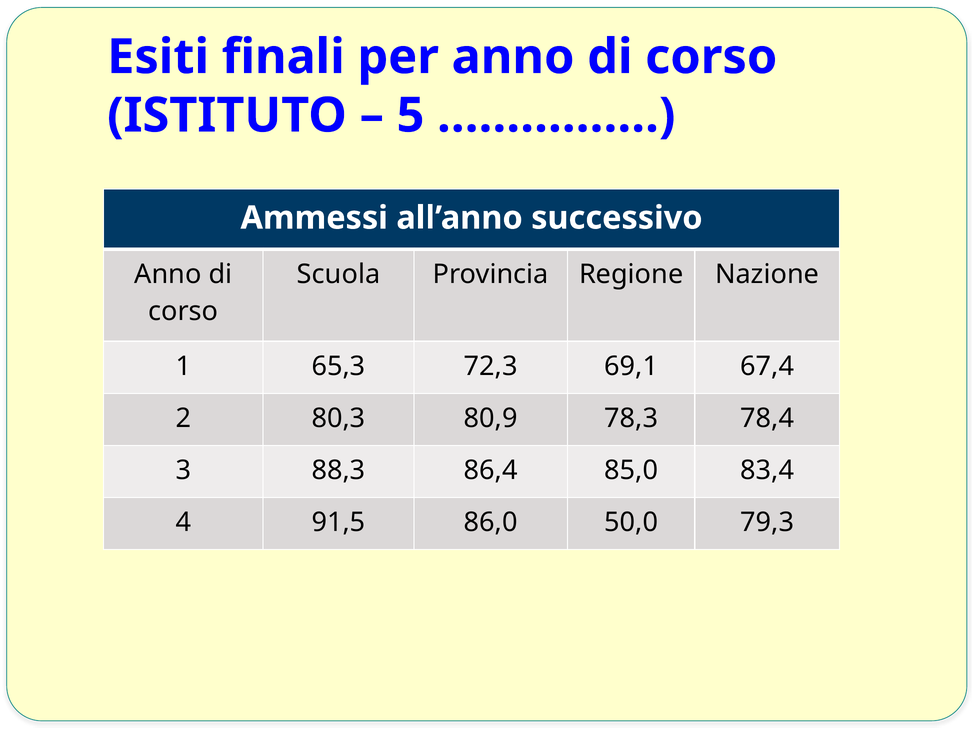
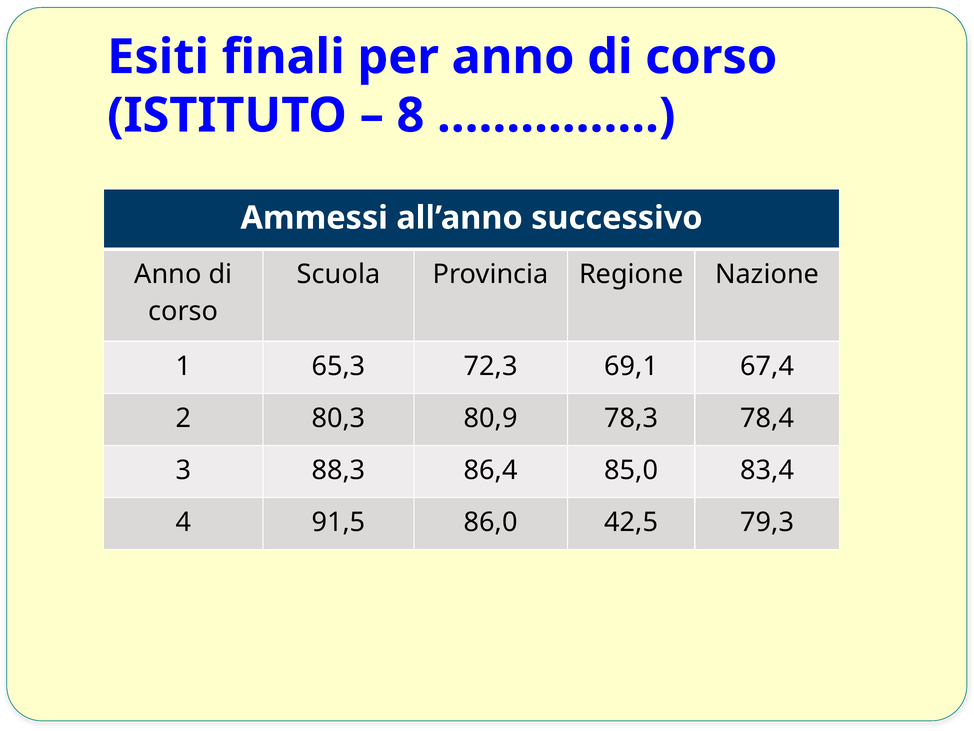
5: 5 -> 8 (410, 115)
50,0: 50,0 -> 42,5 (631, 522)
